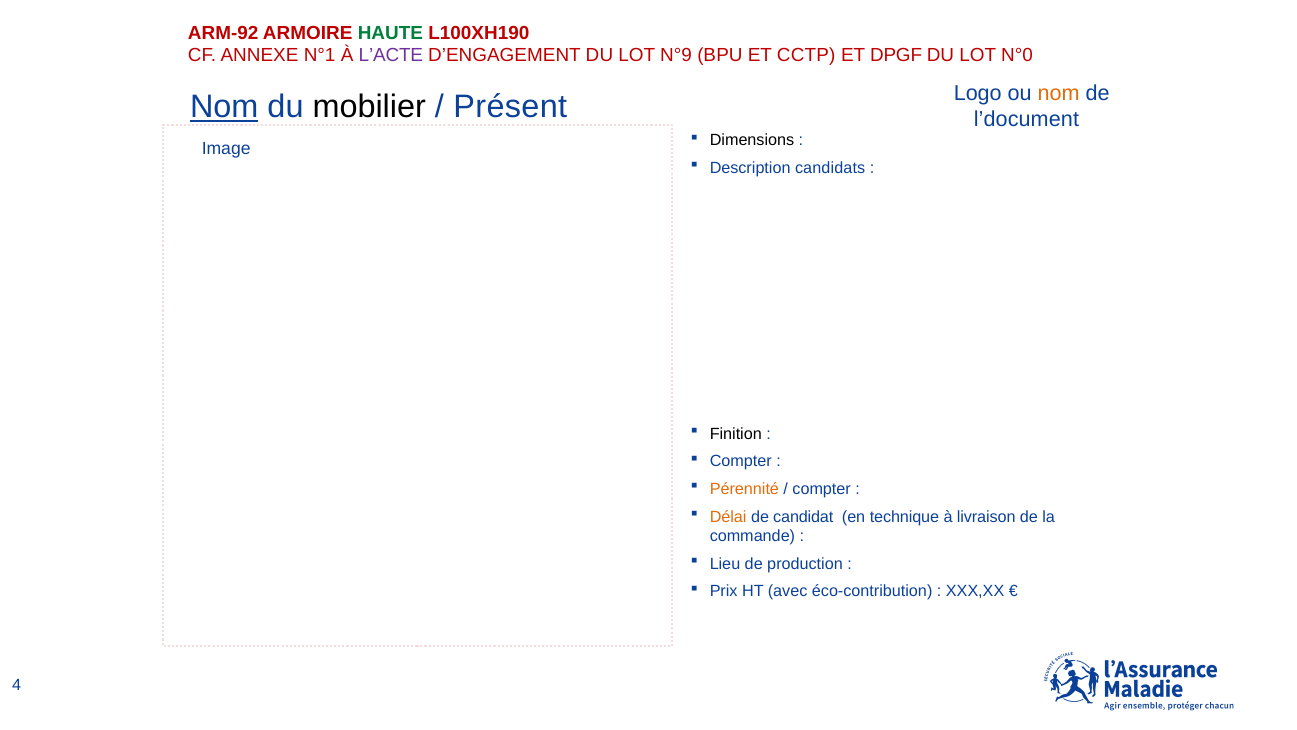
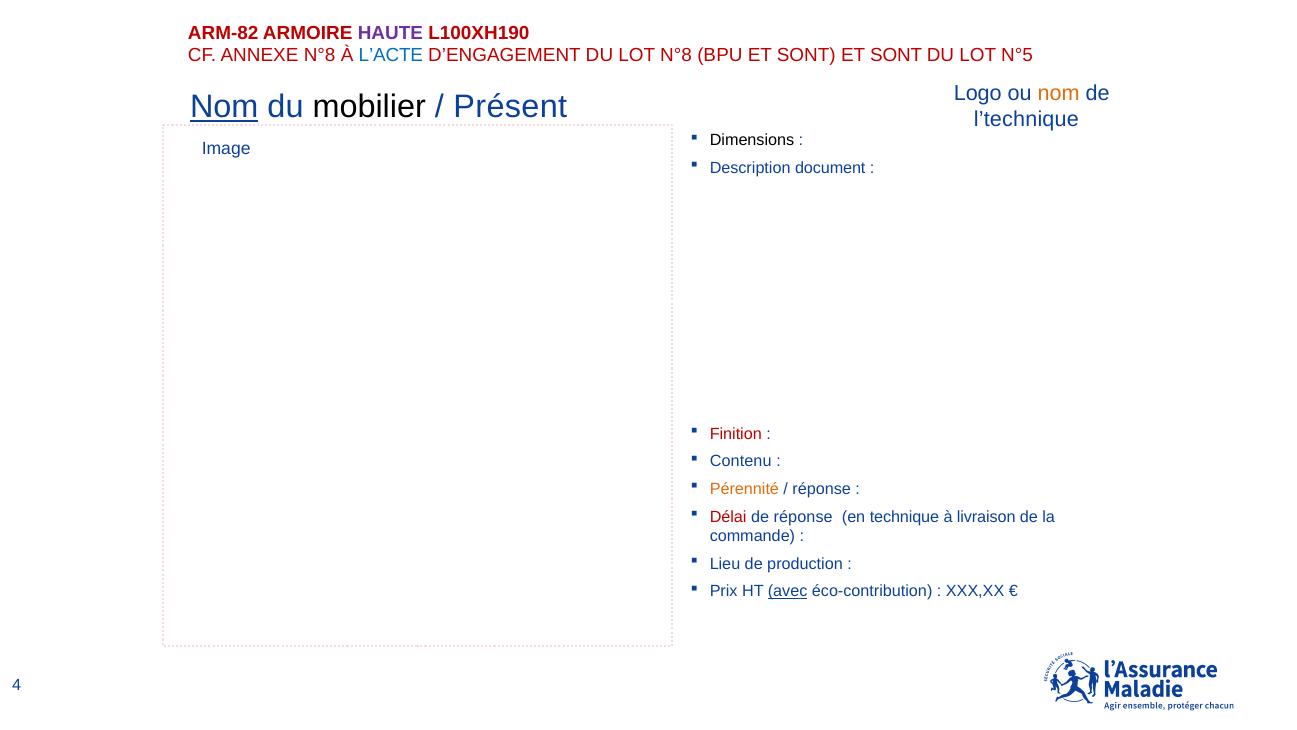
ARM-92: ARM-92 -> ARM-82 (223, 33)
HAUTE colour: green -> purple (390, 33)
ANNEXE N°1: N°1 -> N°8 (320, 56)
L’ACTE colour: purple -> blue (391, 56)
LOT N°9: N°9 -> N°8 (676, 56)
BPU ET CCTP: CCTP -> SONT (806, 56)
DPGF: DPGF -> SONT (896, 56)
N°0: N°0 -> N°5 (1017, 56)
l’document: l’document -> l’technique (1026, 119)
candidats: candidats -> document (830, 168)
Finition colour: black -> red (736, 434)
Compter: Compter -> Contenu (741, 461)
compter: compter -> réponse (822, 489)
Délai colour: orange -> red (728, 516)
de candidat: candidat -> réponse (803, 516)
avec underline: none -> present (788, 591)
